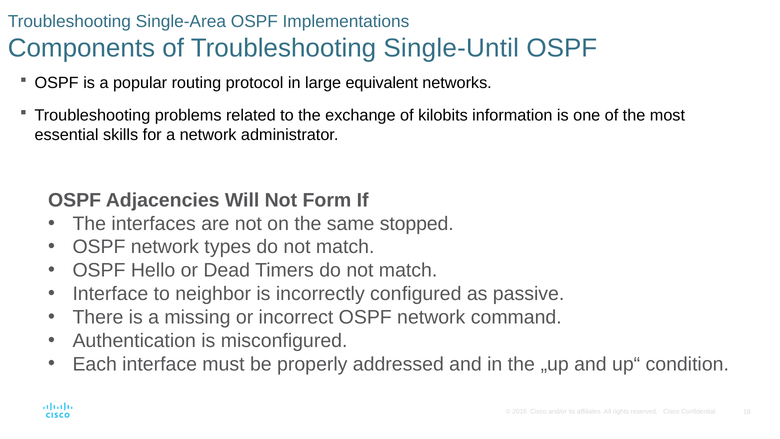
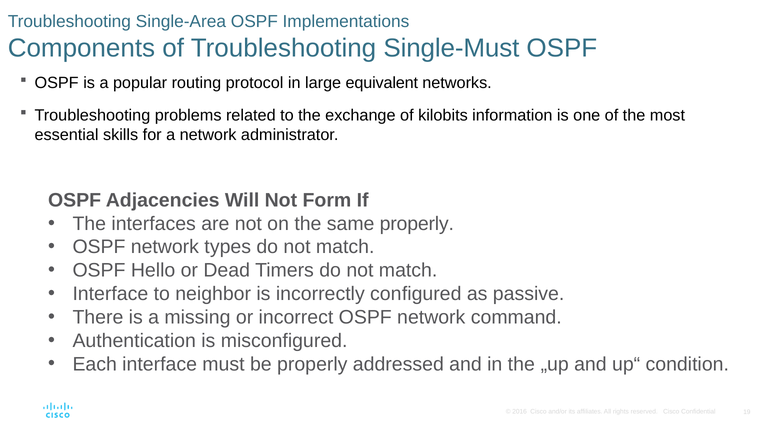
Single-Until: Single-Until -> Single-Must (451, 48)
same stopped: stopped -> properly (417, 224)
